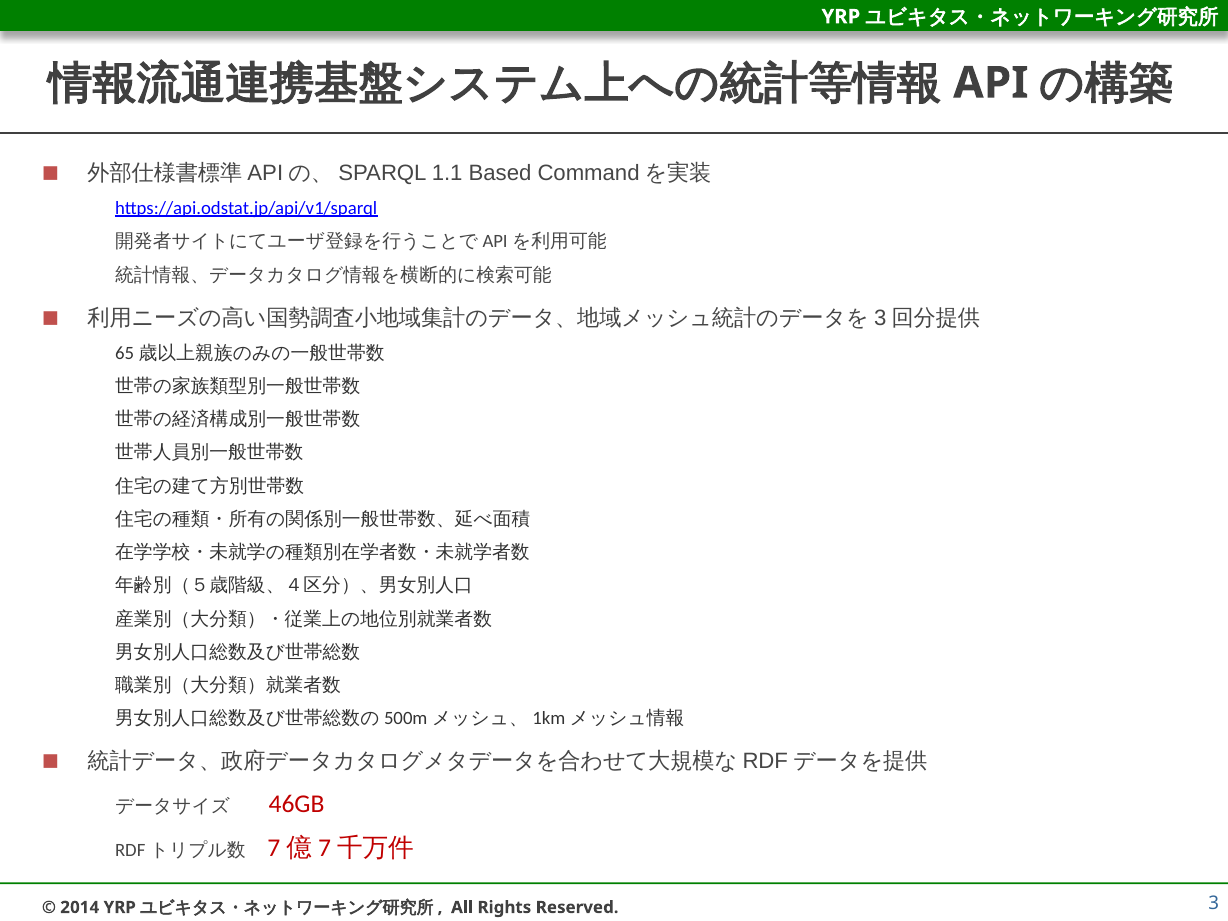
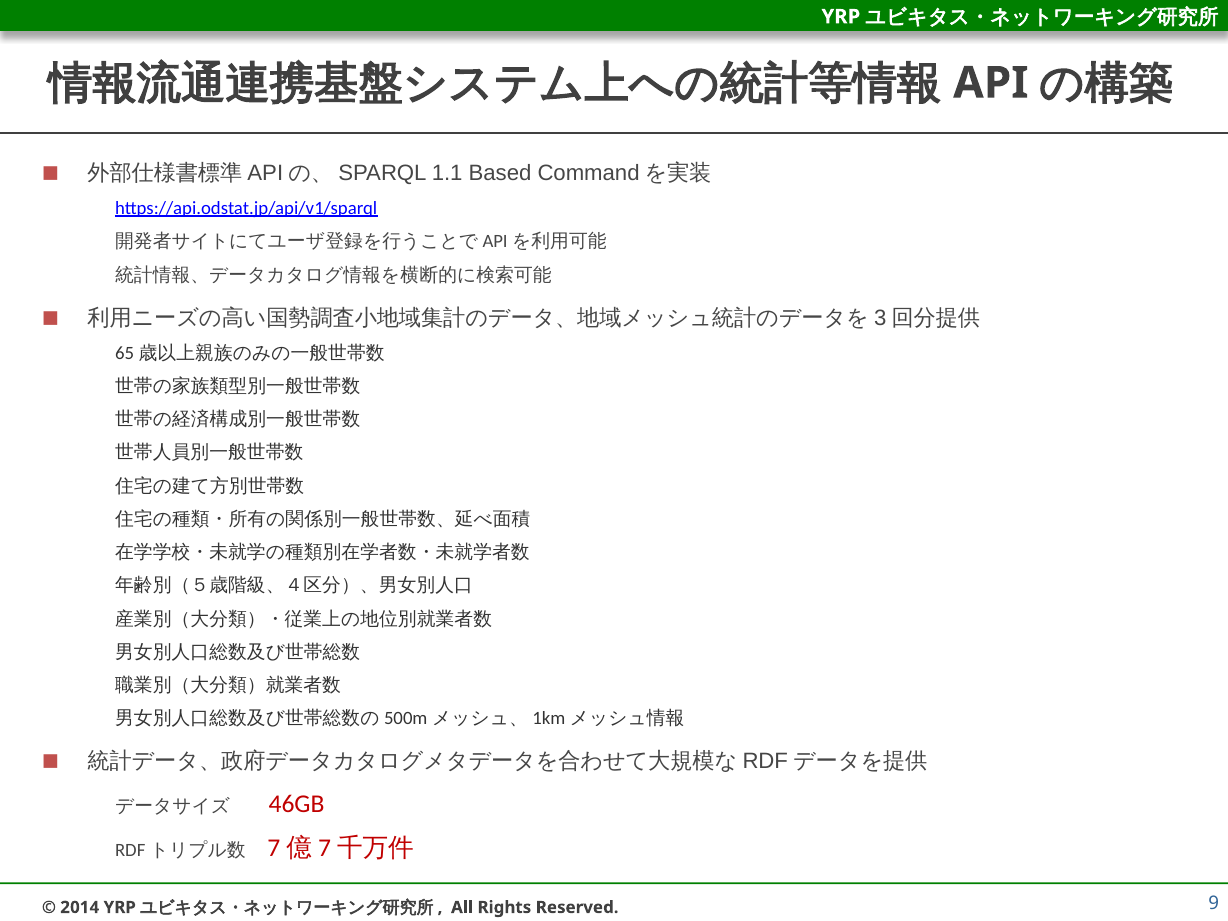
3: 3 -> 9 (1214, 903)
